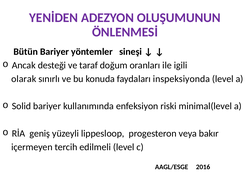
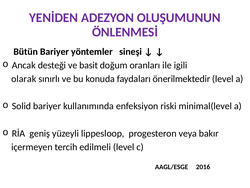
taraf: taraf -> basit (89, 65)
inspeksiyonda: inspeksiyonda -> önerilmektedir (181, 79)
